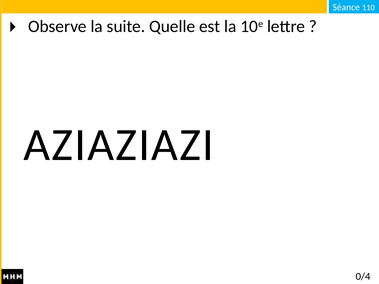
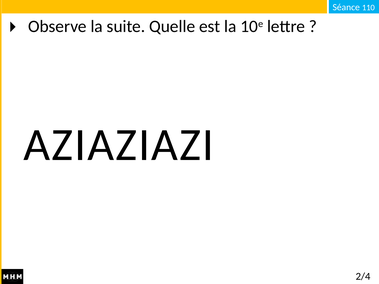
0/4: 0/4 -> 2/4 (363, 277)
